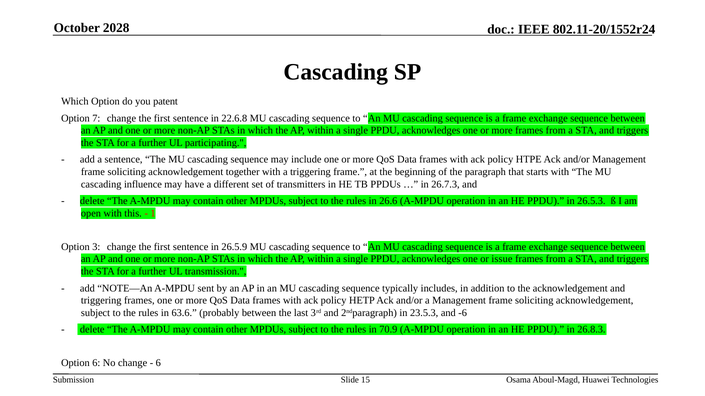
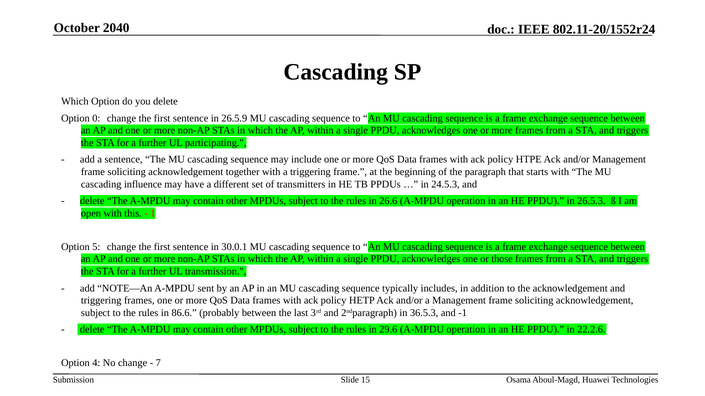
2028: 2028 -> 2040 (116, 28)
you patent: patent -> delete (165, 102)
7: 7 -> 0 (96, 118)
22.6.8: 22.6.8 -> 26.5.9 (234, 118)
26.7.3: 26.7.3 -> 24.5.3 (445, 184)
3: 3 -> 5 (96, 247)
26.5.9: 26.5.9 -> 30.0.1 (234, 247)
issue: issue -> those (502, 259)
63.6: 63.6 -> 86.6 (184, 313)
23.5.3: 23.5.3 -> 36.5.3 (424, 313)
-6: -6 -> -1 (463, 313)
70.9: 70.9 -> 29.6 (388, 330)
26.8.3: 26.8.3 -> 22.2.6 (591, 330)
Option 6: 6 -> 4 (96, 364)
6: 6 -> 7 (158, 364)
